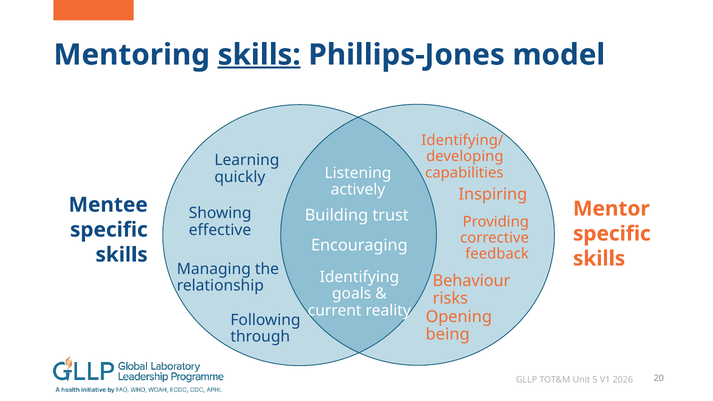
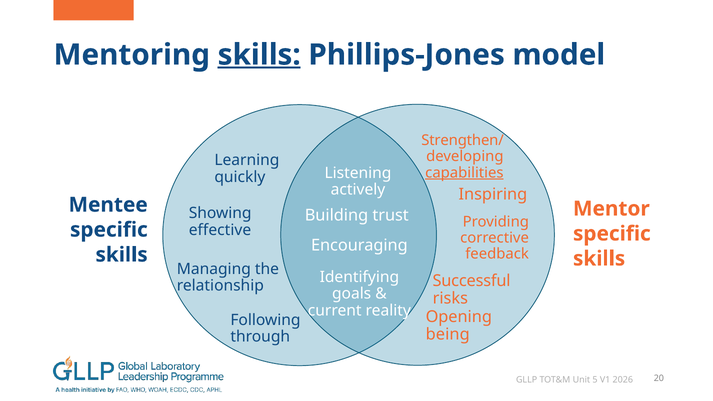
Identifying/: Identifying/ -> Strengthen/ (463, 141)
capabilities underline: none -> present (464, 173)
Behaviour: Behaviour -> Successful (472, 281)
